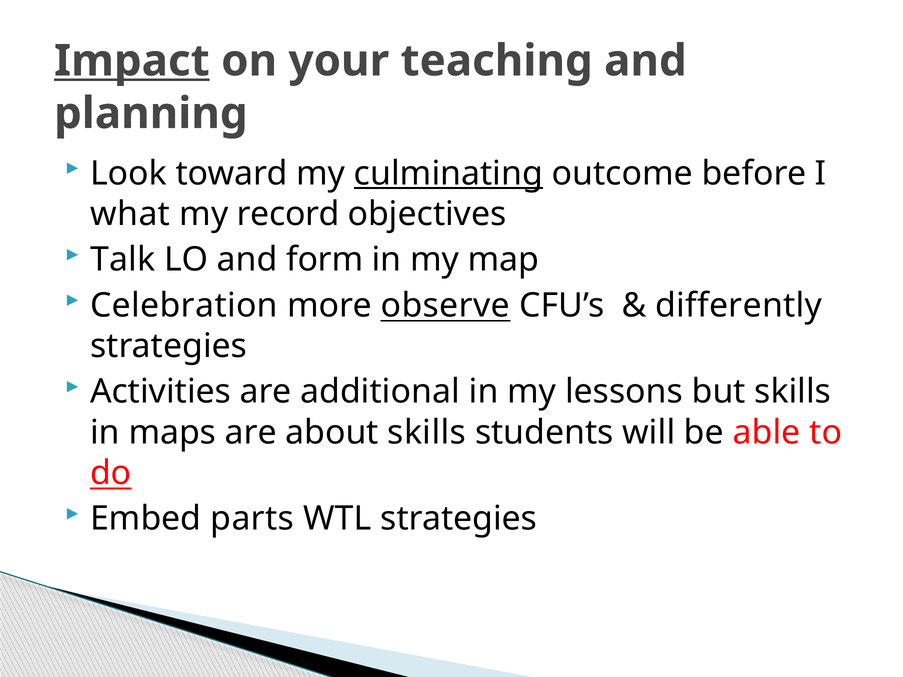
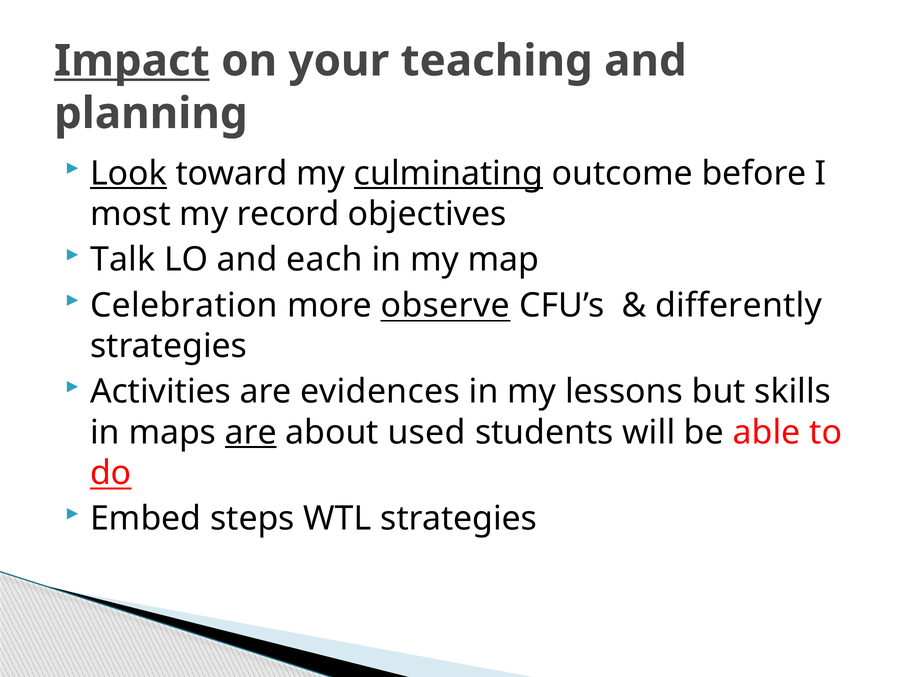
Look underline: none -> present (129, 173)
what: what -> most (130, 214)
form: form -> each (324, 260)
additional: additional -> evidences (380, 392)
are underline: none -> present (251, 432)
about skills: skills -> used (427, 432)
parts: parts -> steps (252, 519)
